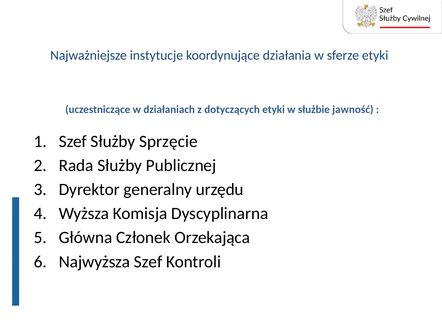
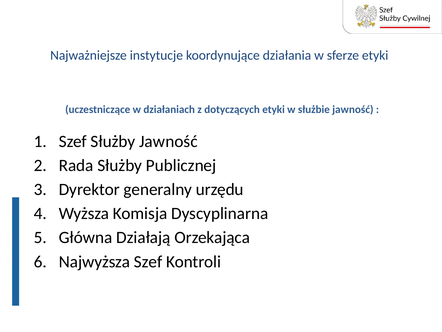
Służby Sprzęcie: Sprzęcie -> Jawność (168, 141)
Członek: Członek -> Działają (143, 237)
